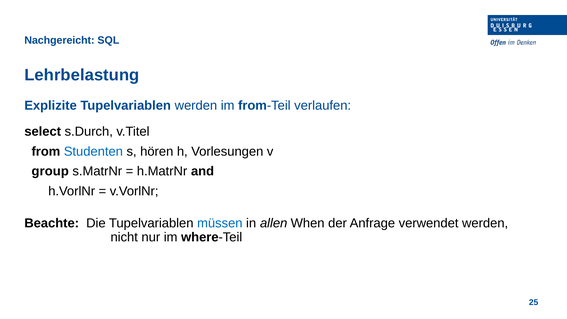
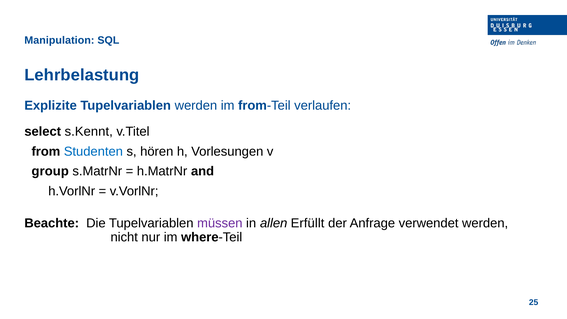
Nachgereicht: Nachgereicht -> Manipulation (59, 40)
s.Durch: s.Durch -> s.Kennt (89, 131)
müssen colour: blue -> purple (220, 223)
When: When -> Erfüllt (308, 223)
